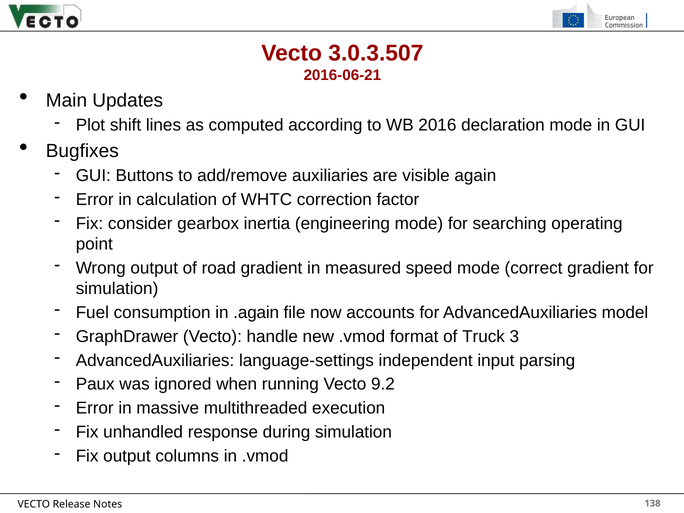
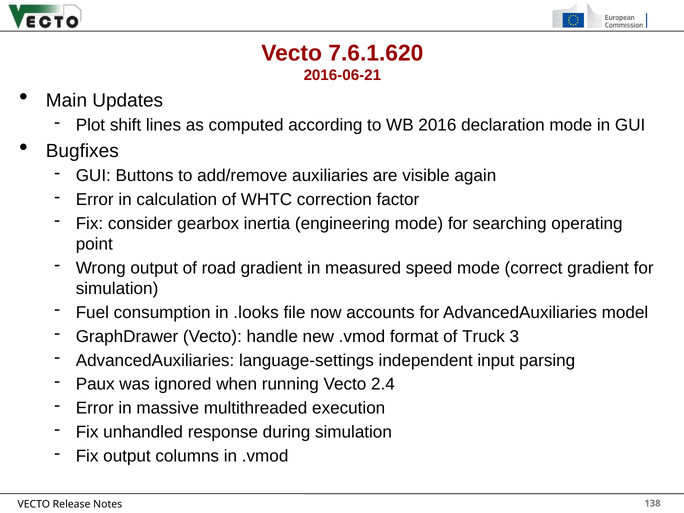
3.0.3.507: 3.0.3.507 -> 7.6.1.620 (376, 53)
.again: .again -> .looks (256, 313)
9.2: 9.2 -> 2.4 (383, 384)
